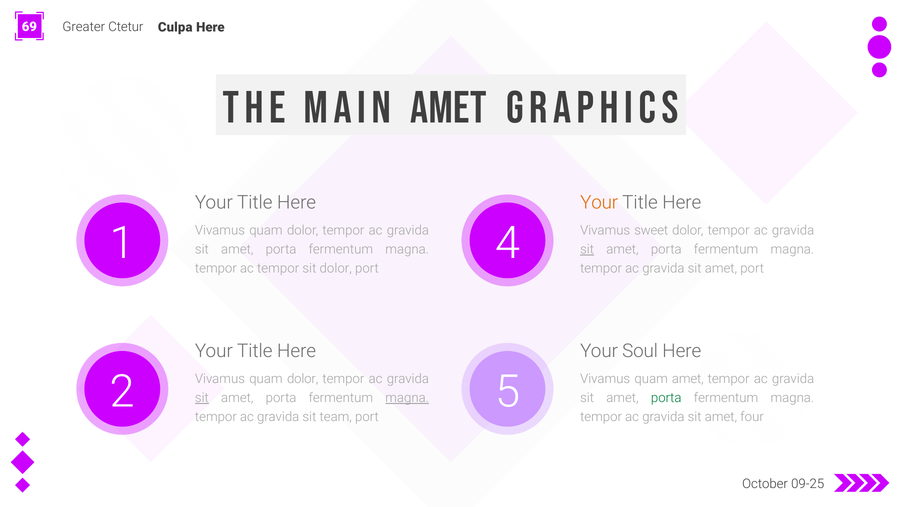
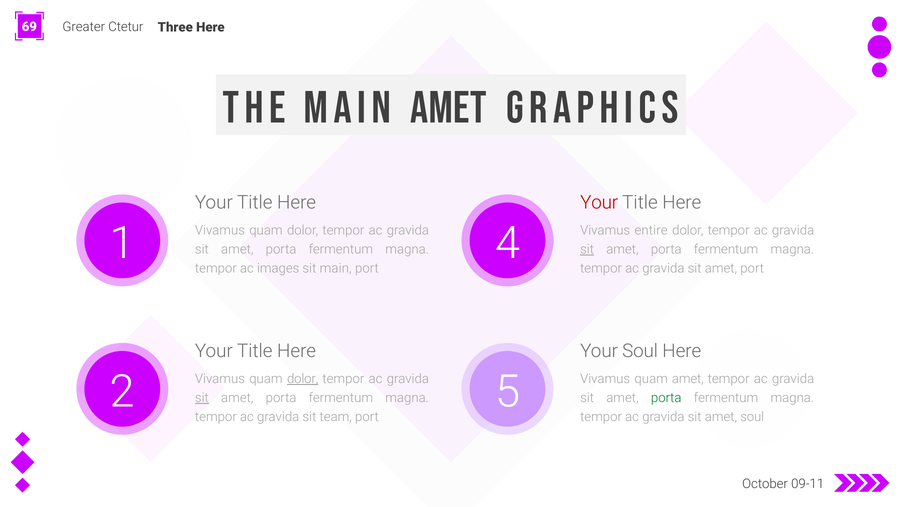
Culpa: Culpa -> Three (175, 27)
Your colour: orange -> red (599, 203)
sweet: sweet -> entire (651, 231)
ac tempor: tempor -> images (278, 269)
sit dolor: dolor -> main (336, 269)
dolor underline: none -> present (303, 379)
magna underline: present -> none (407, 398)
amet four: four -> soul (752, 417)
09-25: 09-25 -> 09-11 (808, 484)
